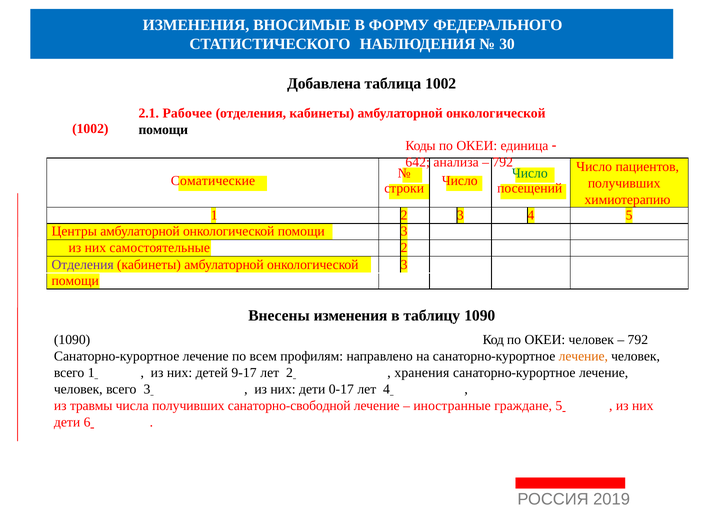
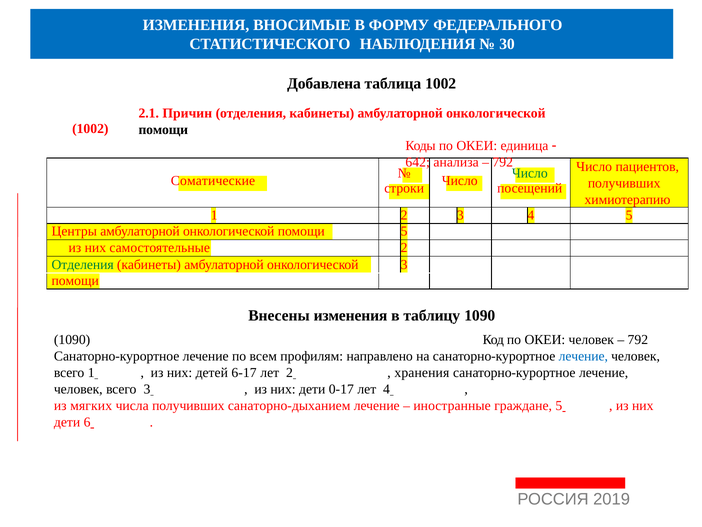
Рабочее: Рабочее -> Причин (187, 113)
помощи 3: 3 -> 5 (404, 231)
Отделения colour: purple -> green (83, 264)
лечение colour: orange -> blue (583, 356)
9-17: 9-17 -> 6-17 (244, 372)
травмы: травмы -> мягких (91, 405)
санаторно-свободной: санаторно-свободной -> санаторно-дыханием (289, 405)
